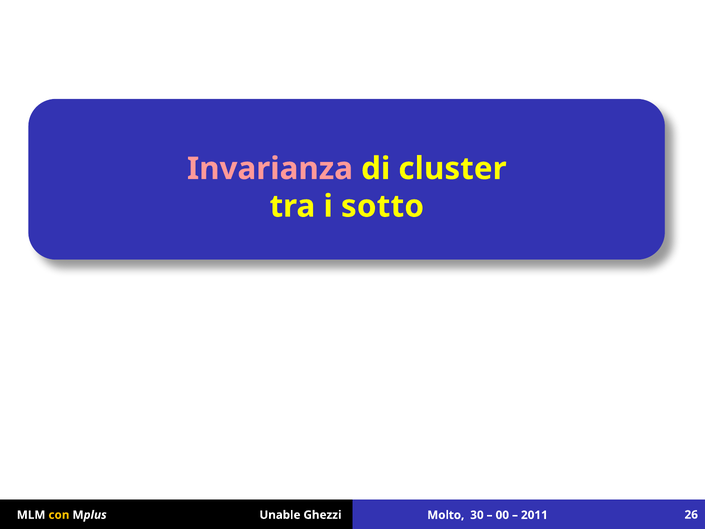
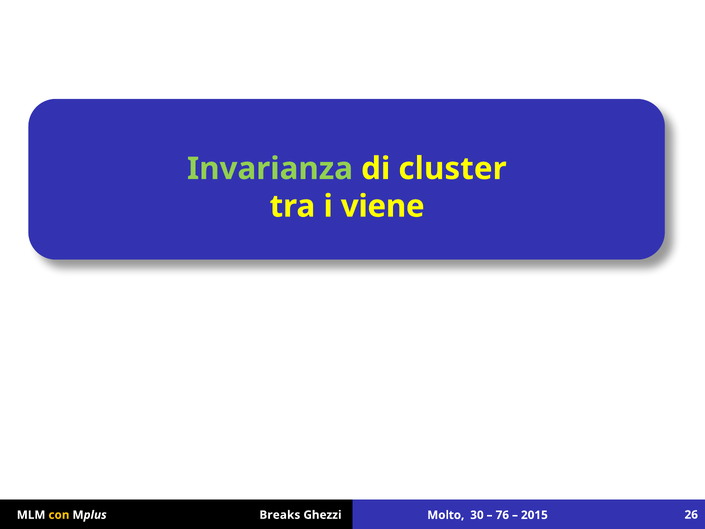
Invarianza colour: pink -> light green (270, 169)
sotto: sotto -> viene (383, 206)
Unable: Unable -> Breaks (280, 515)
00: 00 -> 76 (502, 515)
2011: 2011 -> 2015 (534, 515)
